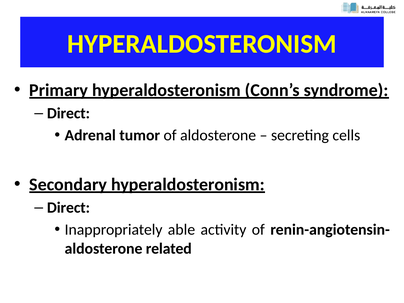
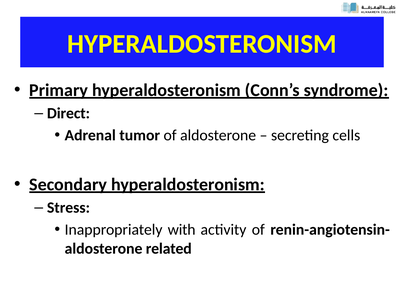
Direct: Direct -> Stress (68, 208)
able: able -> with (182, 230)
